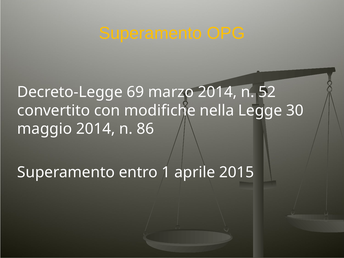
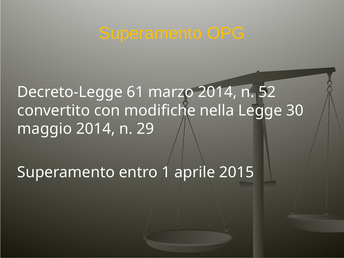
69: 69 -> 61 (135, 92)
86: 86 -> 29 (145, 129)
